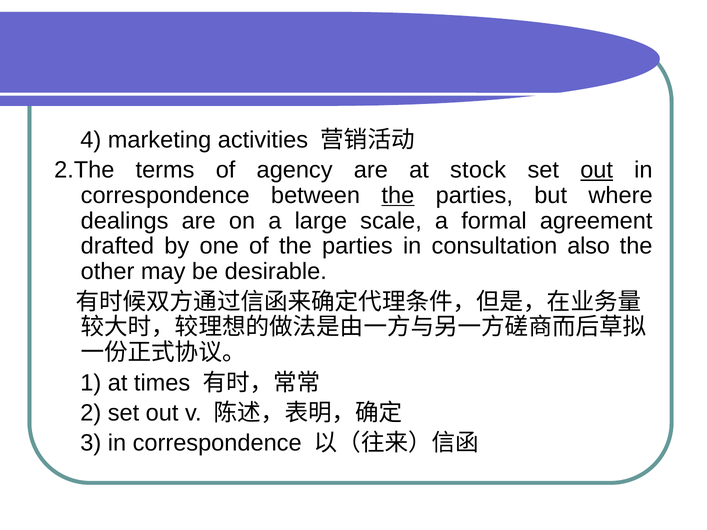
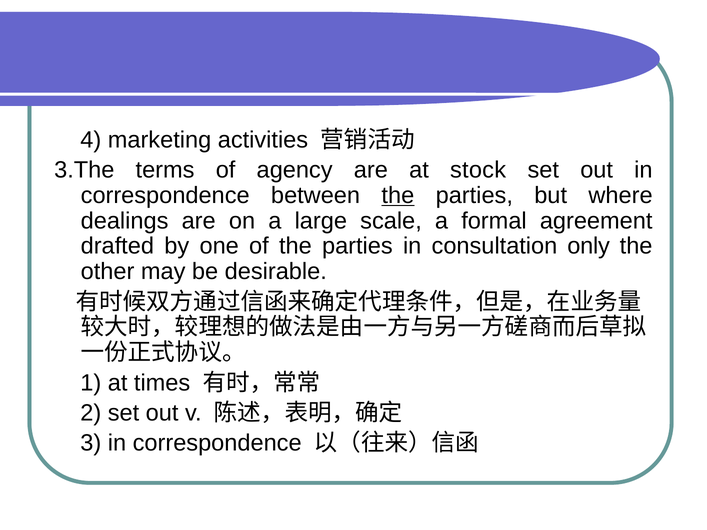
2.The: 2.The -> 3.The (84, 170)
out underline: present -> none (597, 170)
also: also -> only (589, 246)
